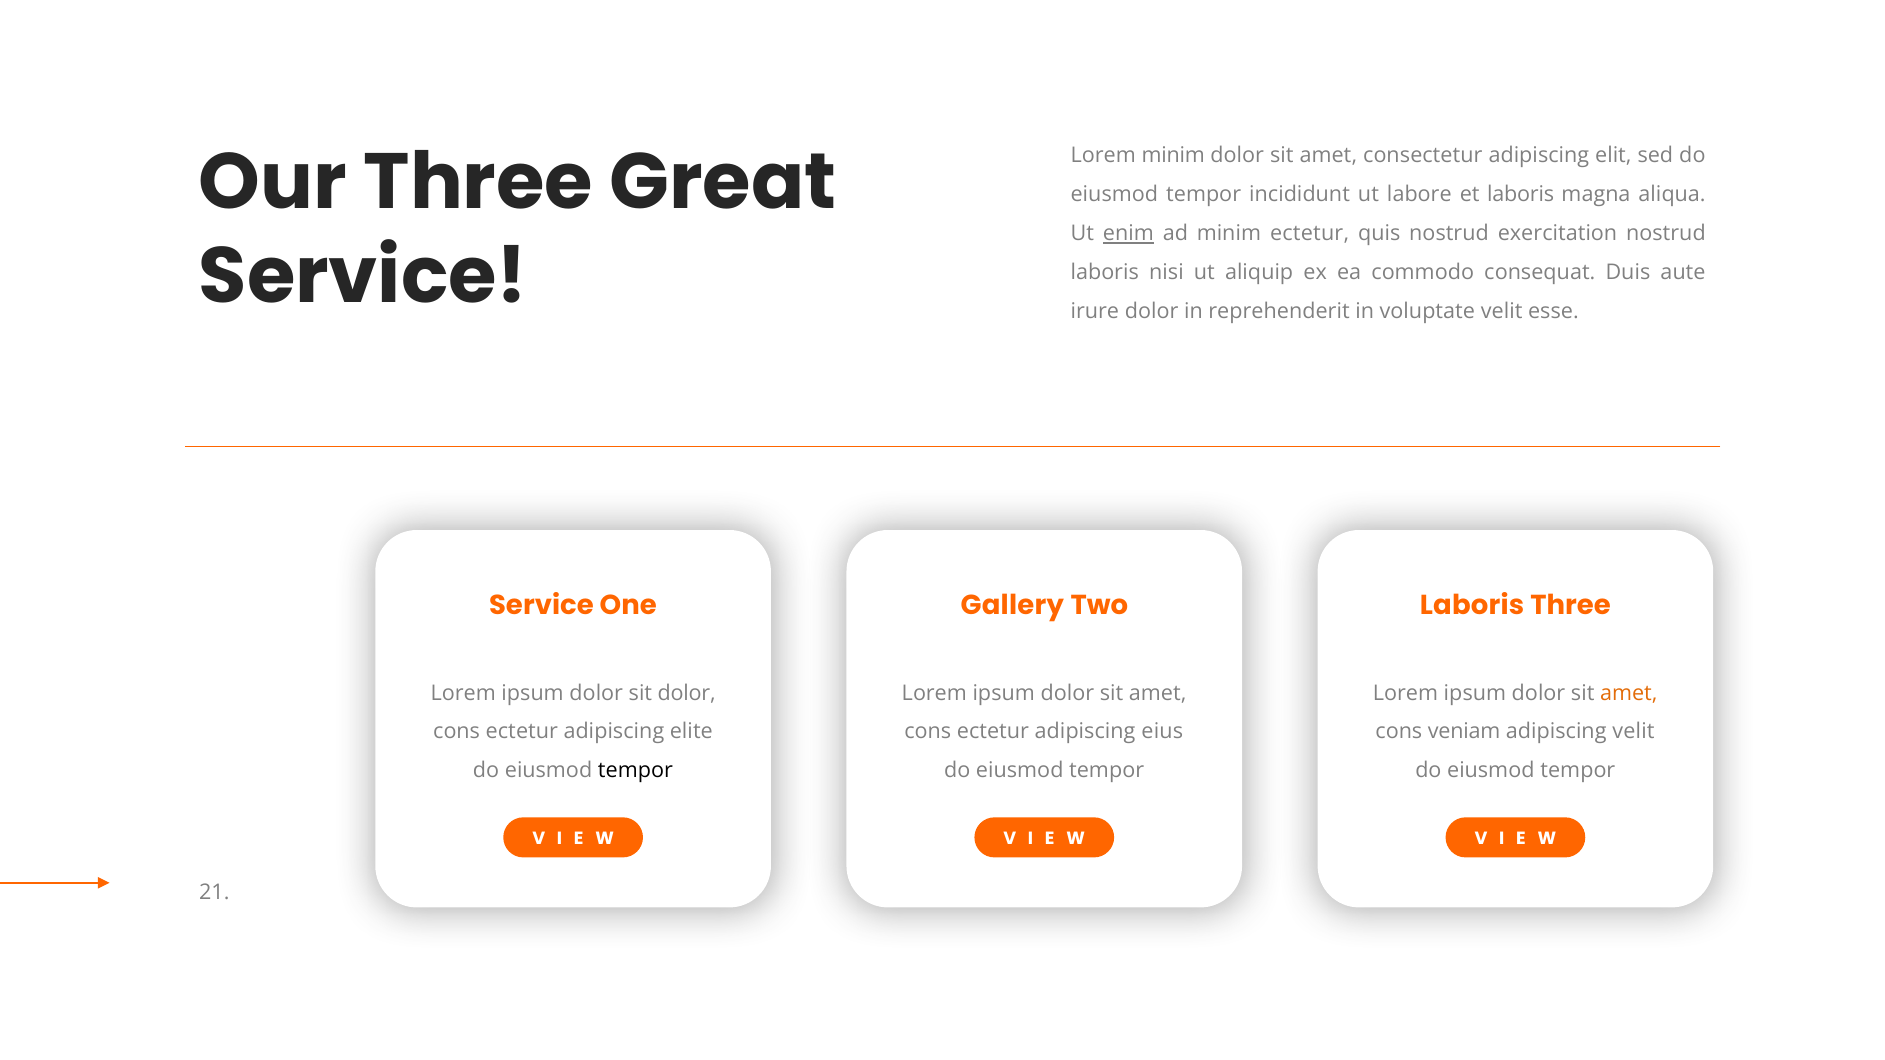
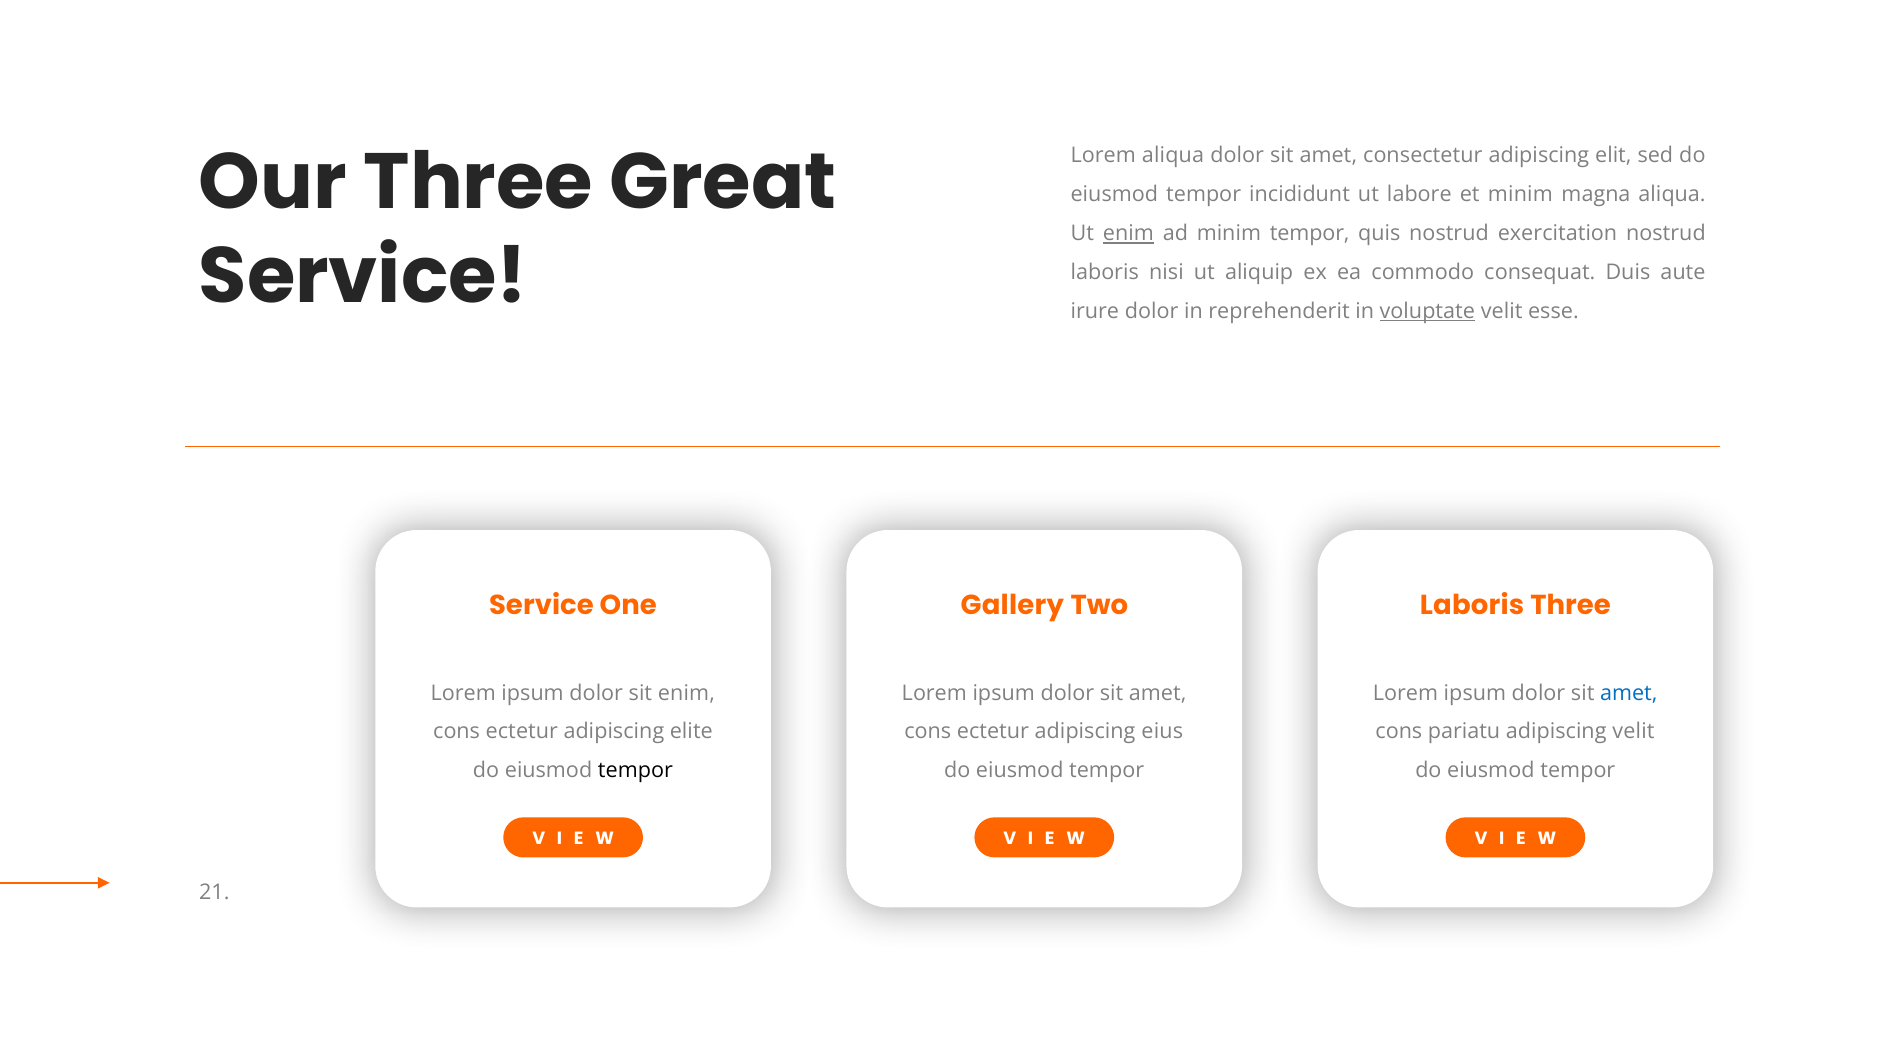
Lorem minim: minim -> aliqua (1173, 156)
et laboris: laboris -> minim (1520, 195)
minim ectetur: ectetur -> tempor (1310, 234)
voluptate underline: none -> present (1427, 312)
sit dolor: dolor -> enim (686, 693)
amet colour: orange -> blue (1629, 693)
veniam: veniam -> pariatu (1464, 732)
